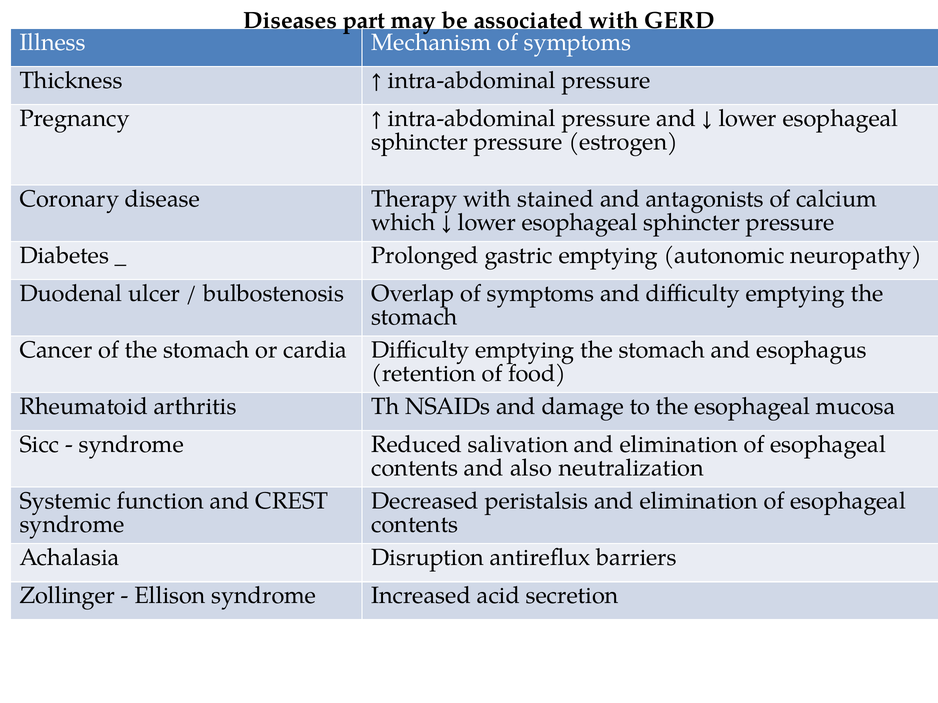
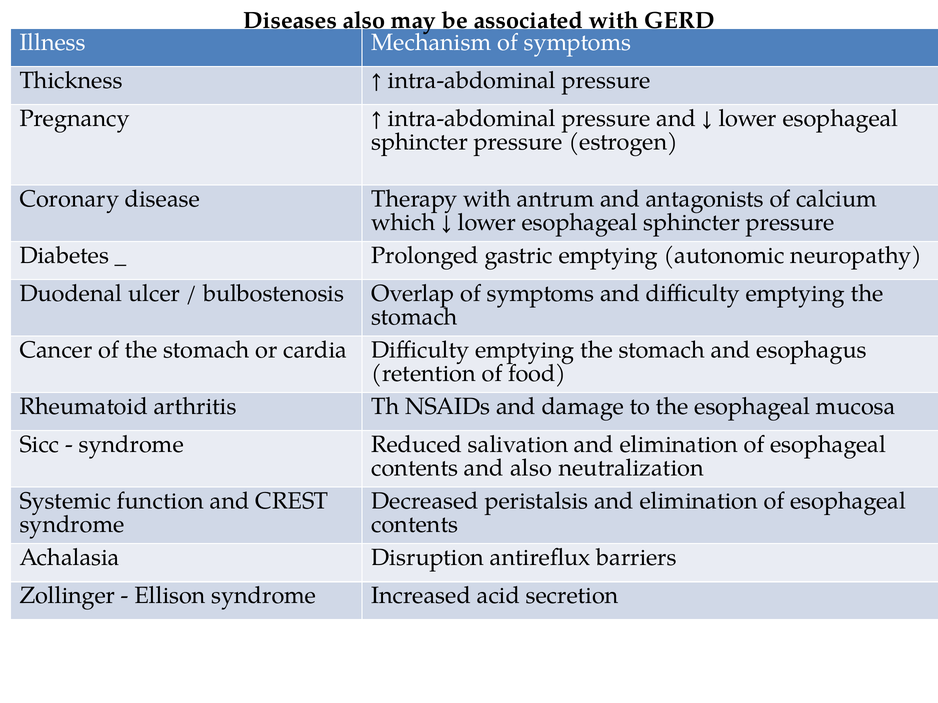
Diseases part: part -> also (364, 20)
stained: stained -> antrum (556, 199)
